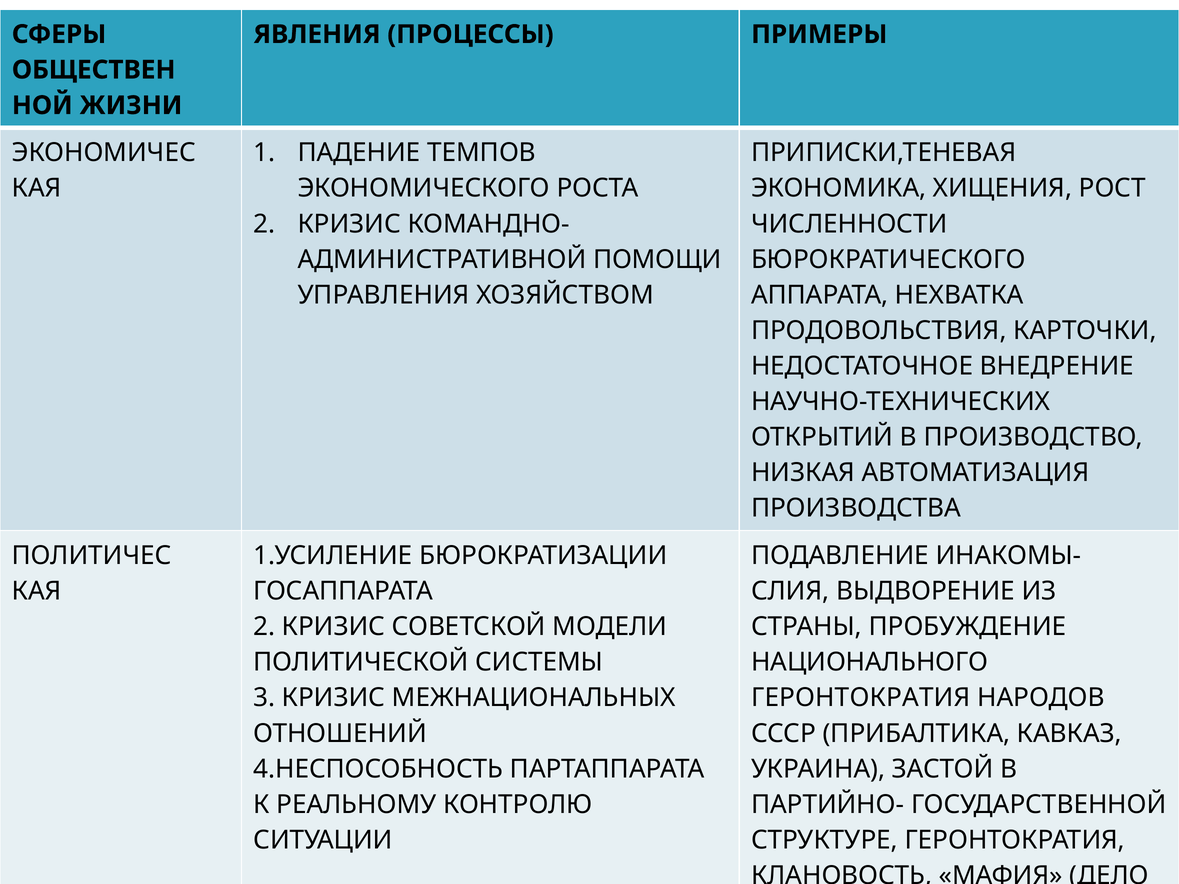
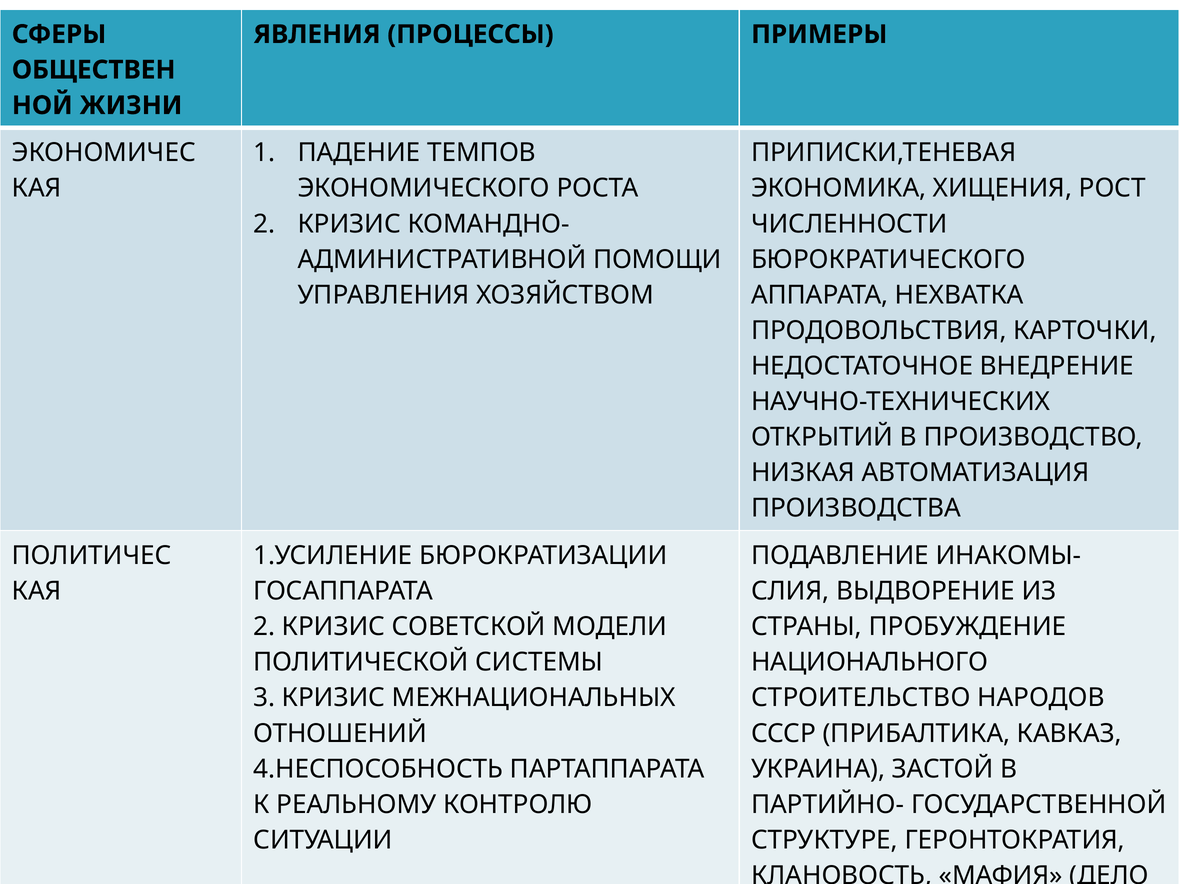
ГЕРОНТОКРАТИЯ: ГЕРОНТОКРАТИЯ -> СТРОИТЕЛЬСТВО (861, 698)
